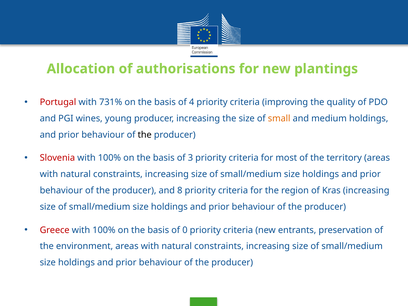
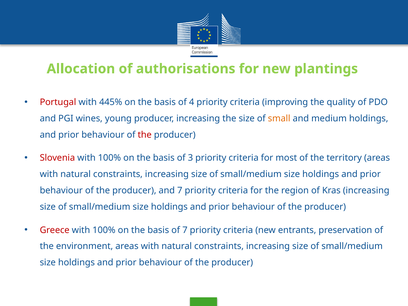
731%: 731% -> 445% (111, 102)
the colour: black -> red (145, 135)
and 8: 8 -> 7 (180, 191)
of 0: 0 -> 7 (185, 230)
